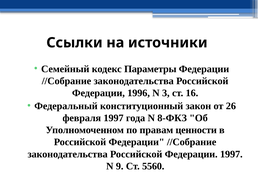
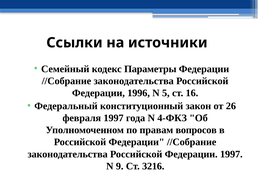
3: 3 -> 5 (166, 93)
8-ФКЗ: 8-ФКЗ -> 4-ФКЗ (172, 118)
ценности: ценности -> вопросов (196, 130)
5560: 5560 -> 3216 (153, 167)
